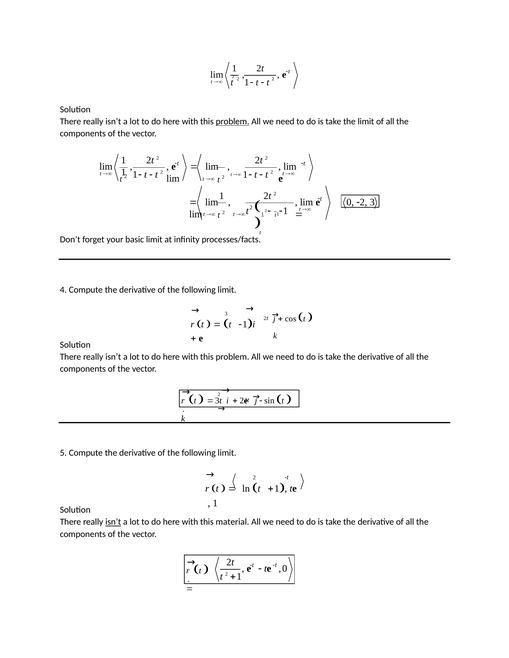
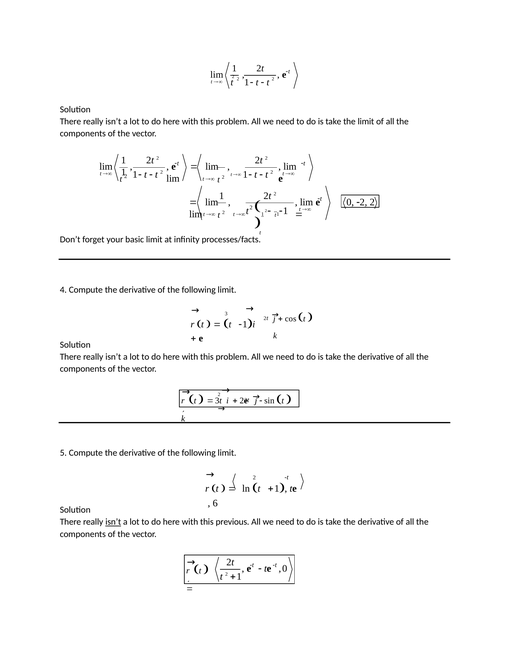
problem underline: present -> none (233, 122)
2 3: 3 -> 2 (372, 202)
1: 1 -> 6 (215, 504)
material: material -> previous (233, 523)
